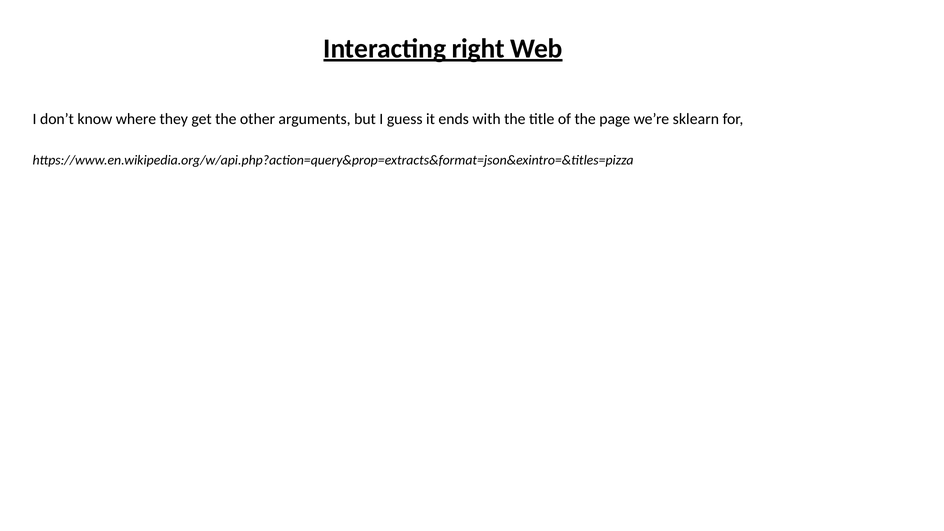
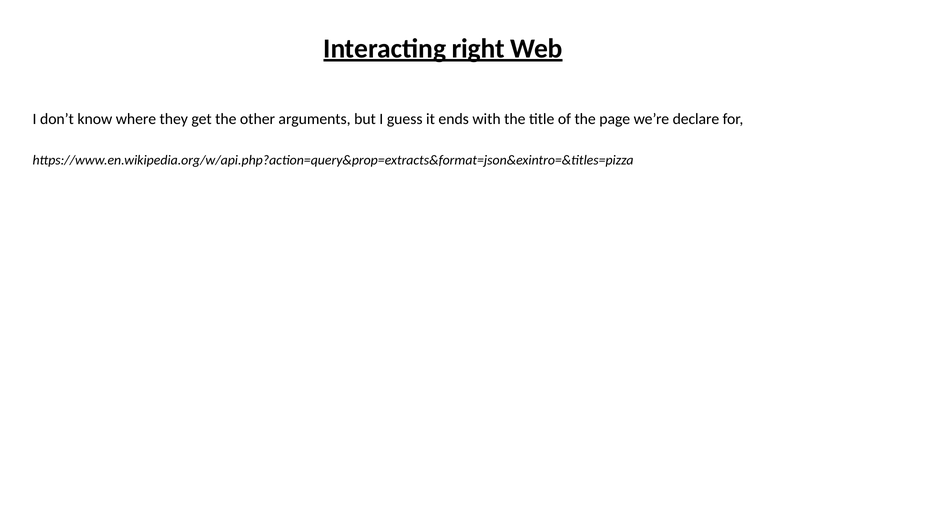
sklearn: sklearn -> declare (696, 119)
